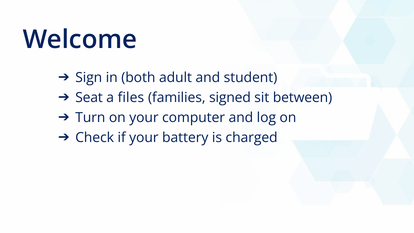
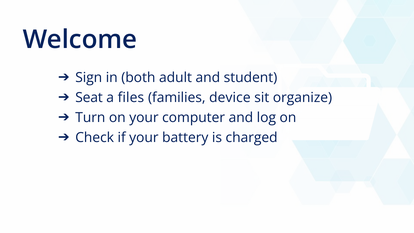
signed: signed -> device (230, 98)
between: between -> organize (302, 98)
